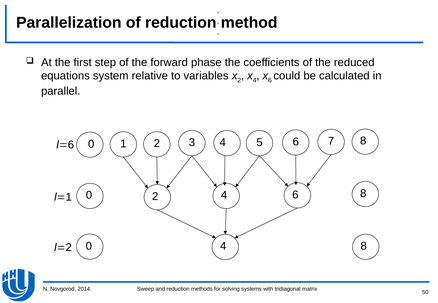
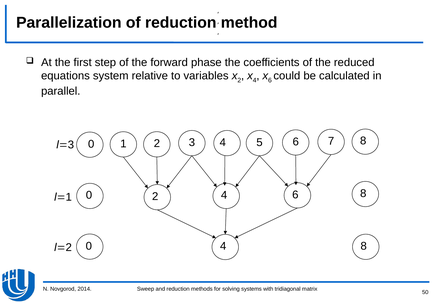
6: 6 -> 3 (71, 145)
